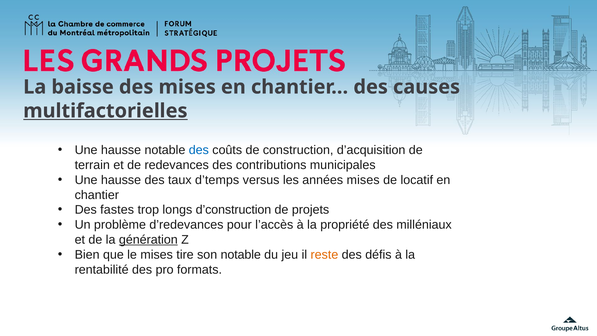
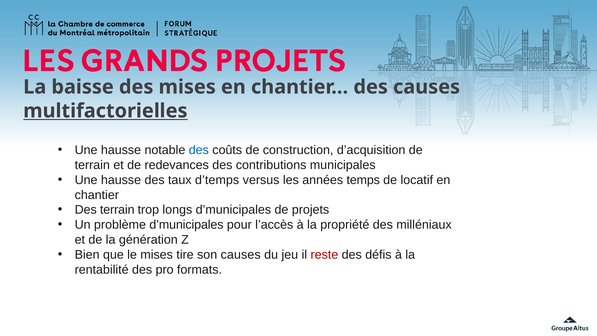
années mises: mises -> temps (363, 180)
Des fastes: fastes -> terrain (117, 210)
longs d’construction: d’construction -> d’municipales (233, 210)
problème d’redevances: d’redevances -> d’municipales (186, 225)
génération underline: present -> none (148, 240)
son notable: notable -> causes (241, 255)
reste colour: orange -> red (324, 255)
